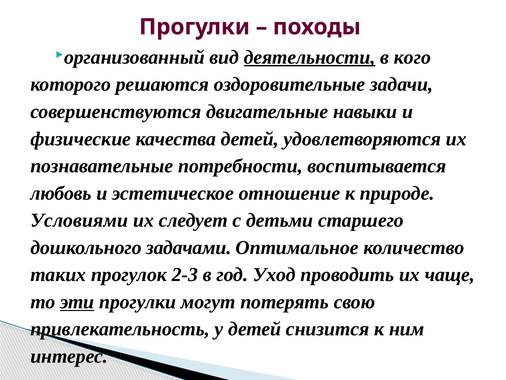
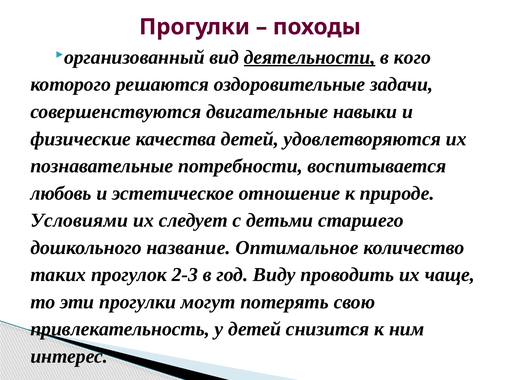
задачами: задачами -> название (189, 247)
Уход: Уход -> Виду (274, 274)
эти underline: present -> none (77, 302)
